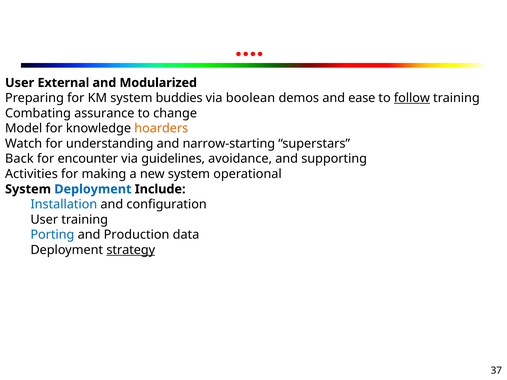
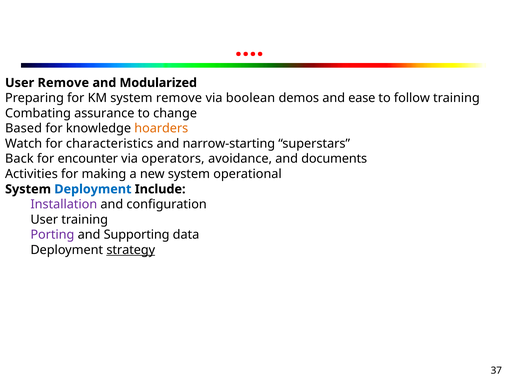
User External: External -> Remove (63, 83)
system buddies: buddies -> remove (179, 98)
follow underline: present -> none (412, 98)
Model: Model -> Based (24, 128)
understanding: understanding -> characteristics (110, 144)
guidelines: guidelines -> operators (173, 159)
supporting: supporting -> documents (334, 159)
Installation colour: blue -> purple (64, 205)
Porting colour: blue -> purple (52, 235)
Production: Production -> Supporting (137, 235)
